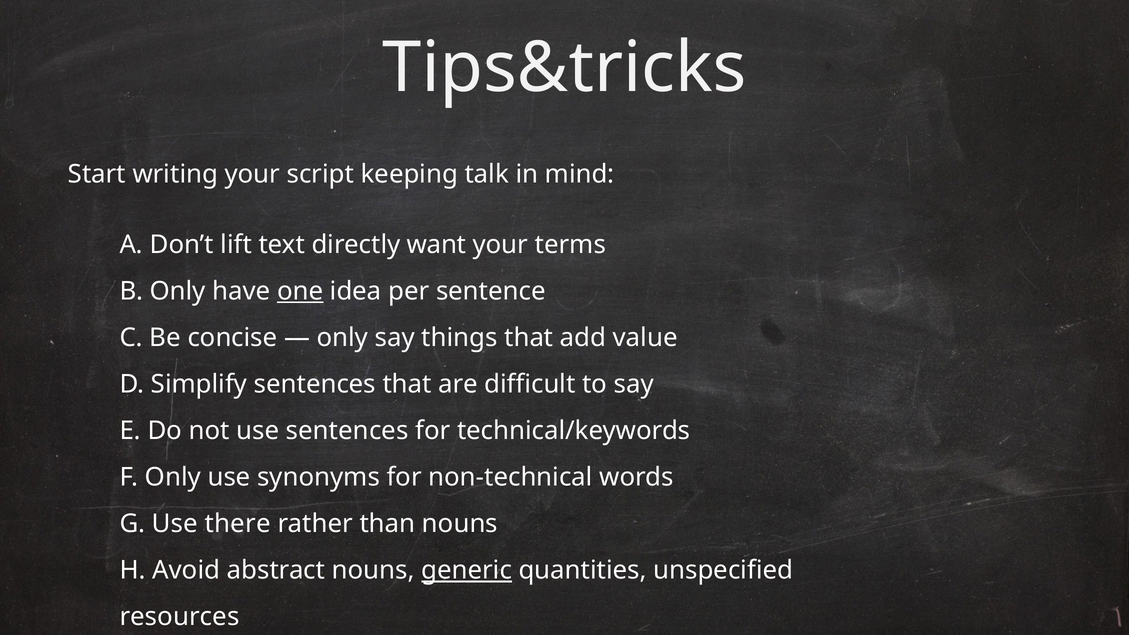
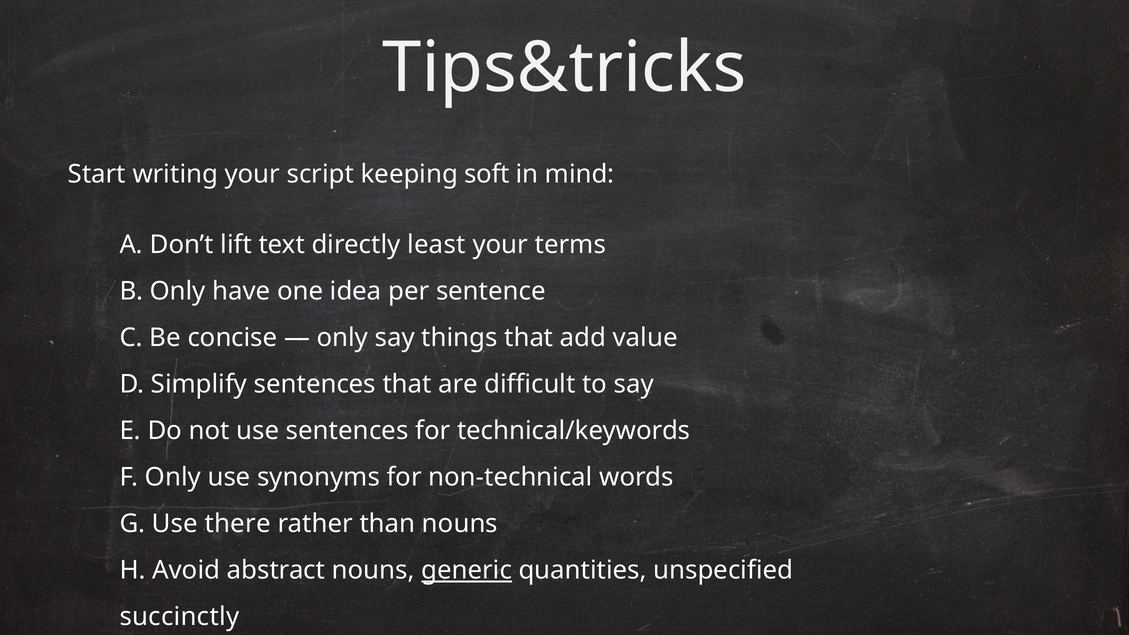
talk: talk -> soft (487, 174)
want: want -> least (436, 245)
one underline: present -> none (300, 291)
resources: resources -> succinctly (179, 617)
